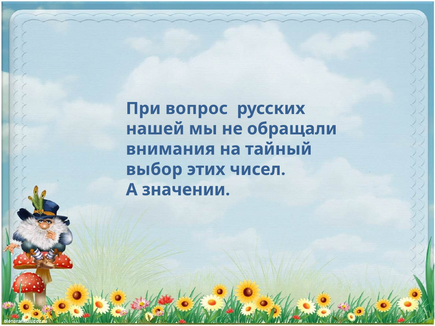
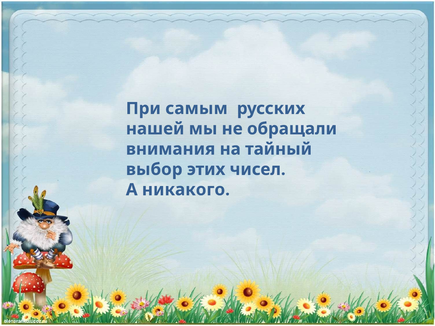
вопрос: вопрос -> самым (197, 109)
значении: значении -> никакого (186, 190)
